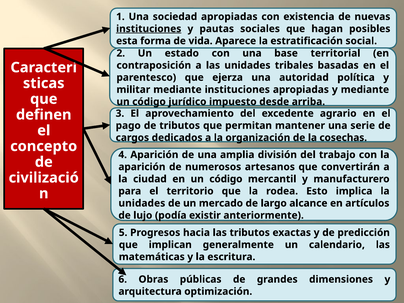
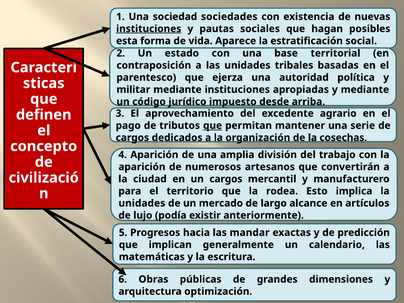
sociedad apropiadas: apropiadas -> sociedades (229, 17)
que underline: none -> present (213, 126)
en un código: código -> cargos (226, 179)
las tributos: tributos -> mandar (250, 233)
